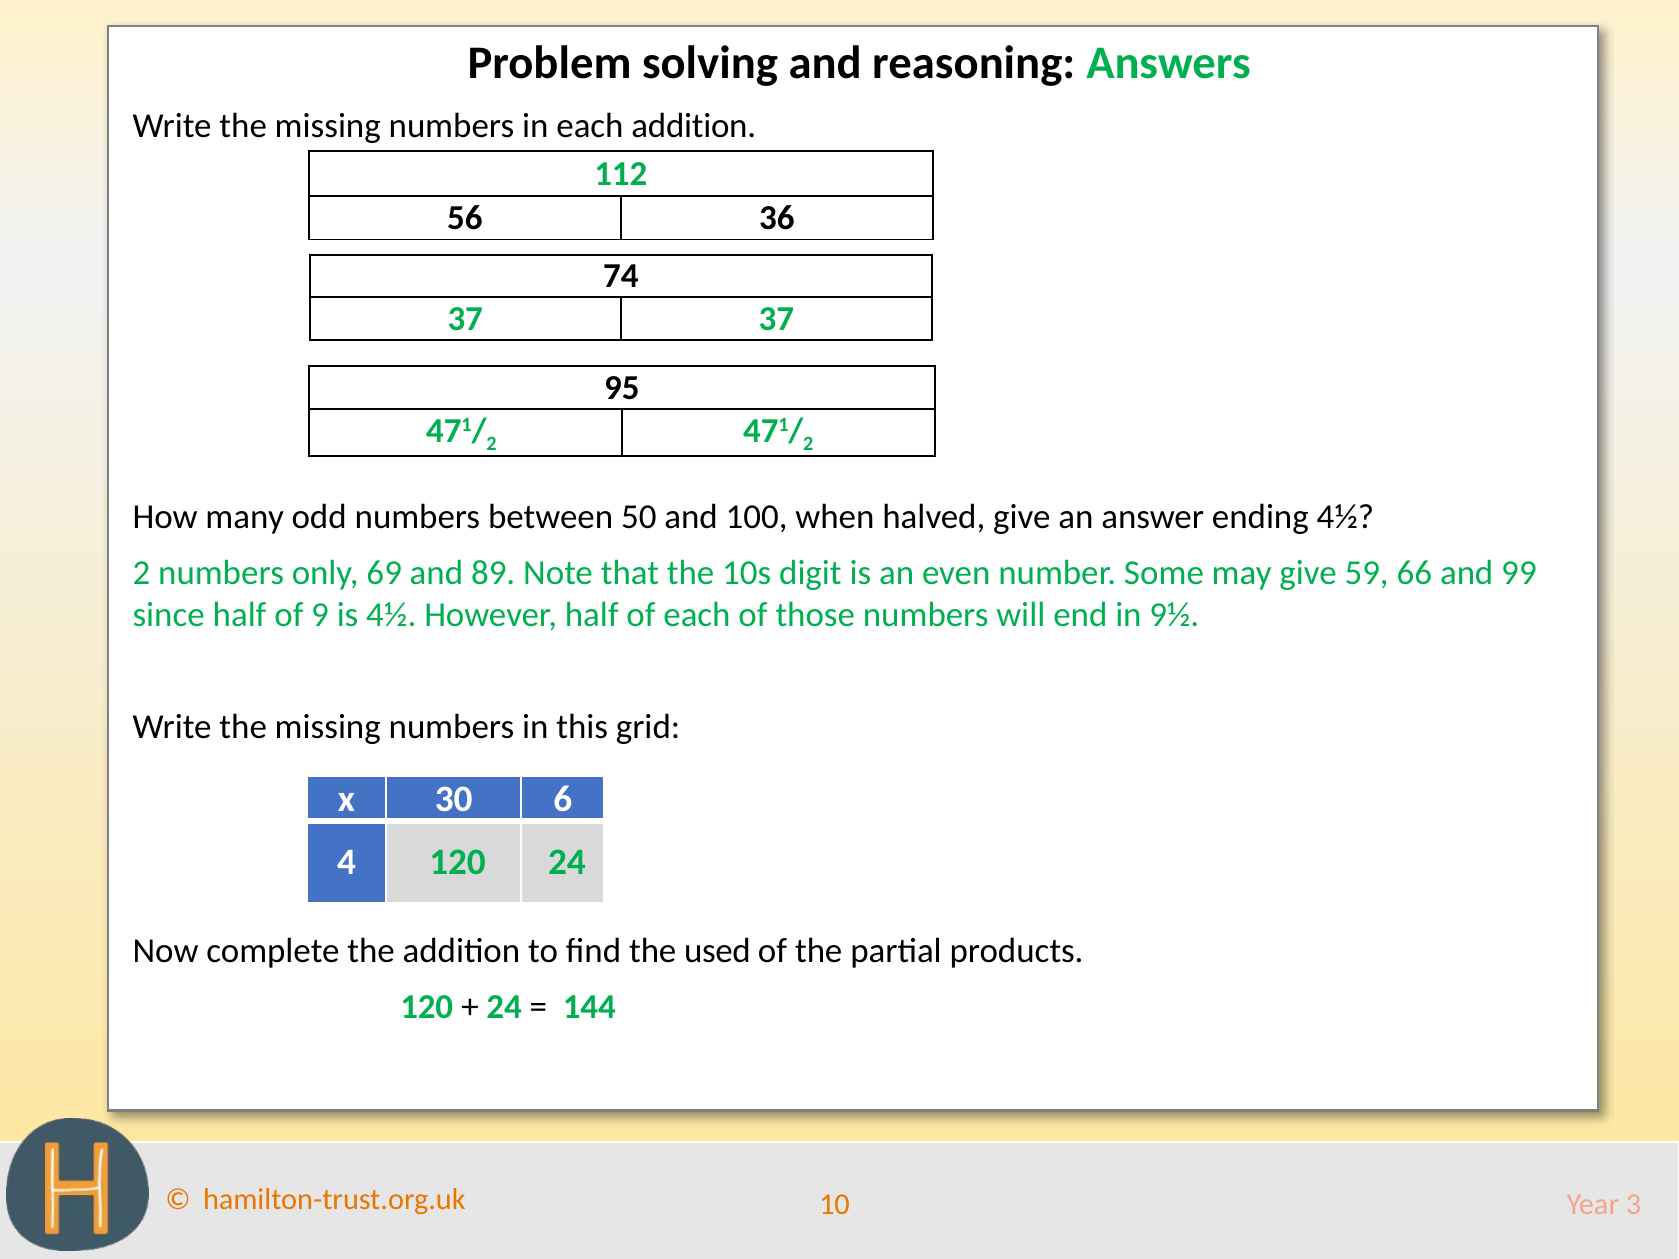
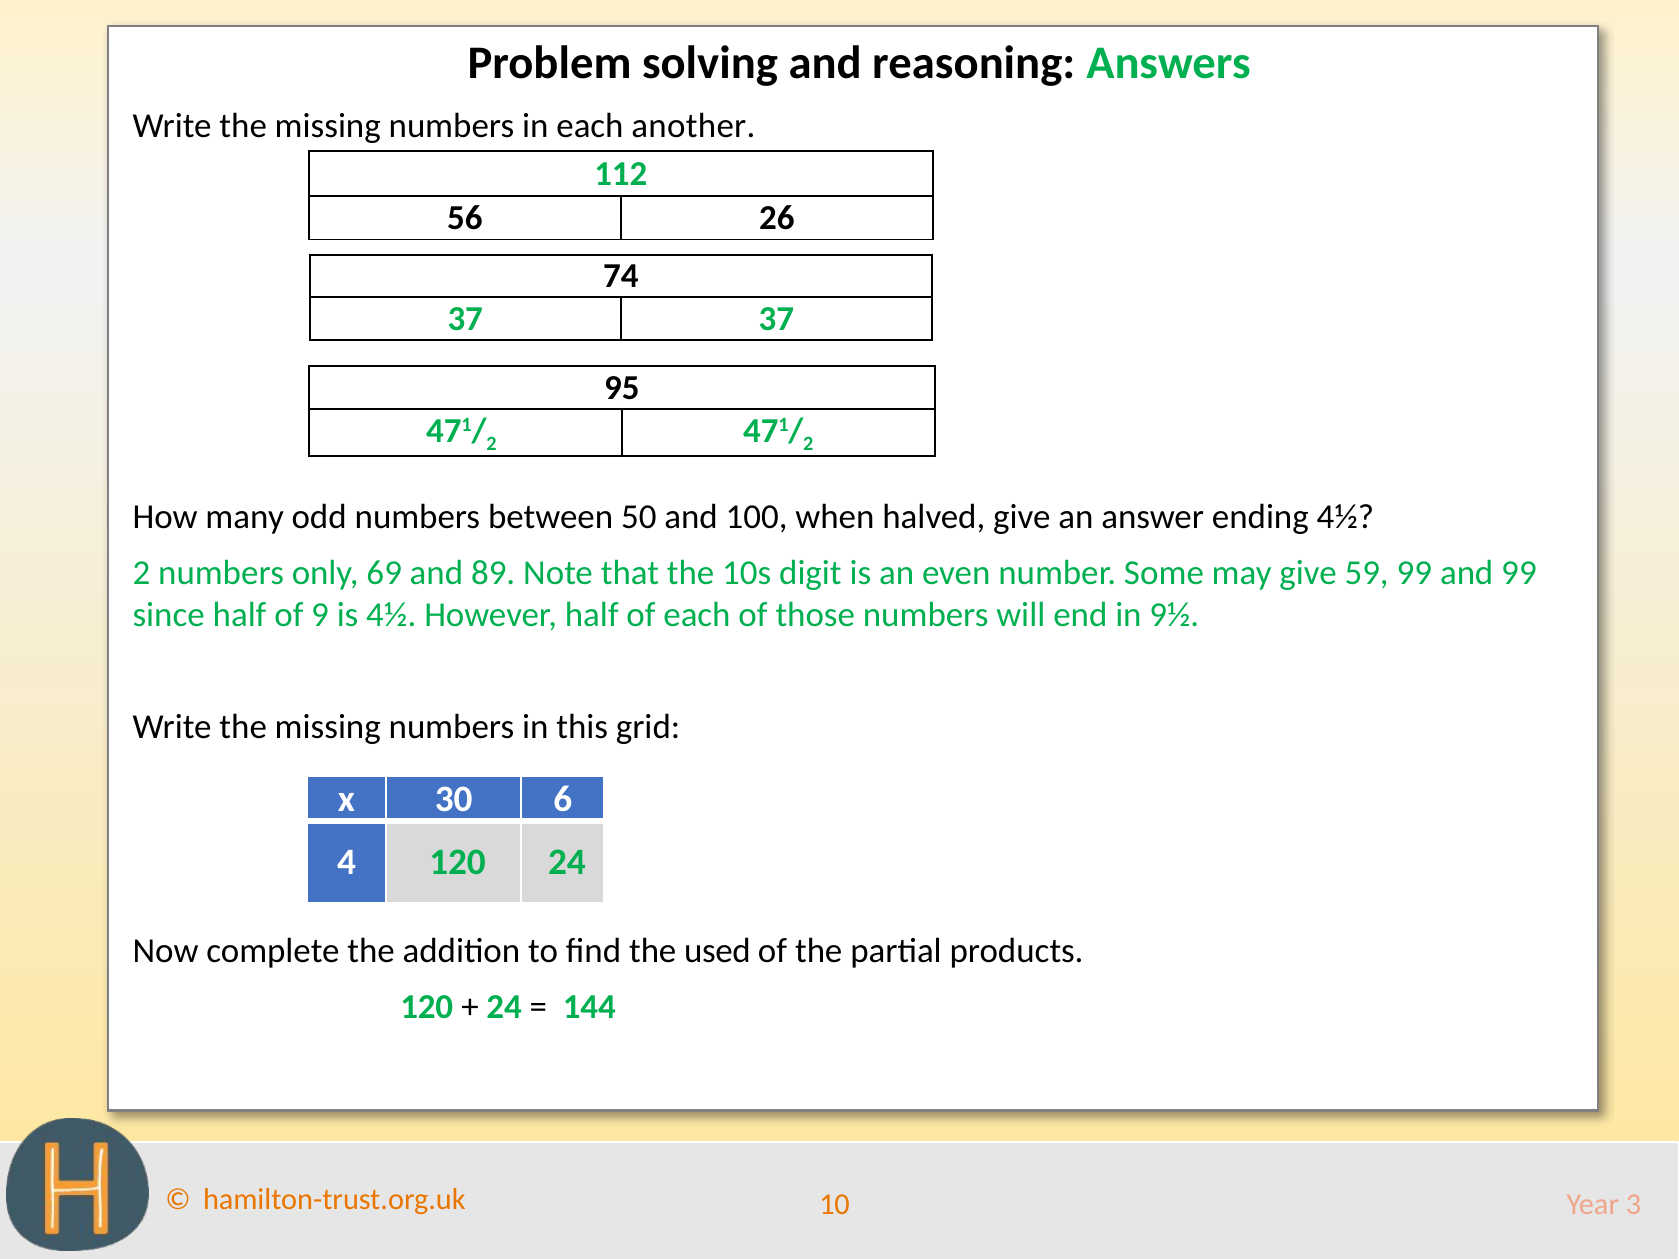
each addition: addition -> another (693, 125)
36: 36 -> 26 (777, 218)
59 66: 66 -> 99 (1414, 573)
